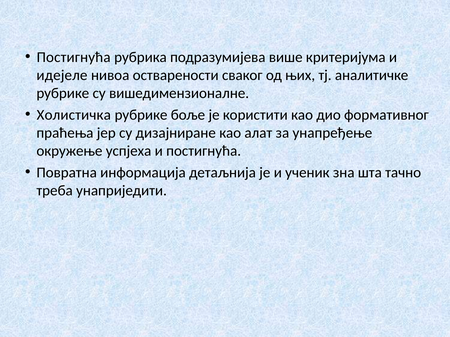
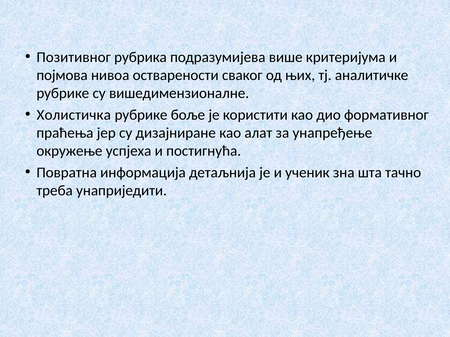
Постигнућа: Постигнућа -> Позитивног (74, 57)
идејеле: идејеле -> појмова (62, 75)
